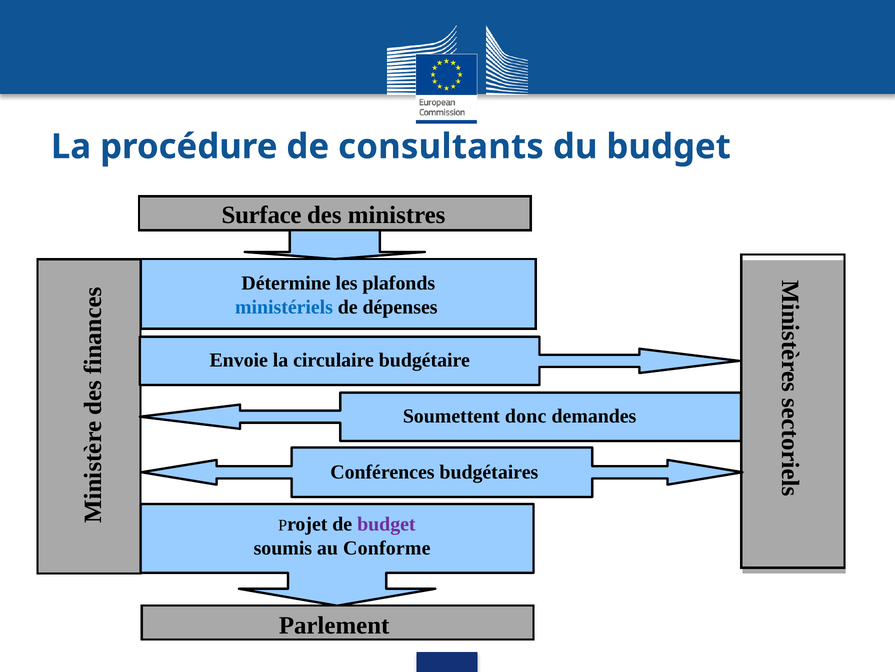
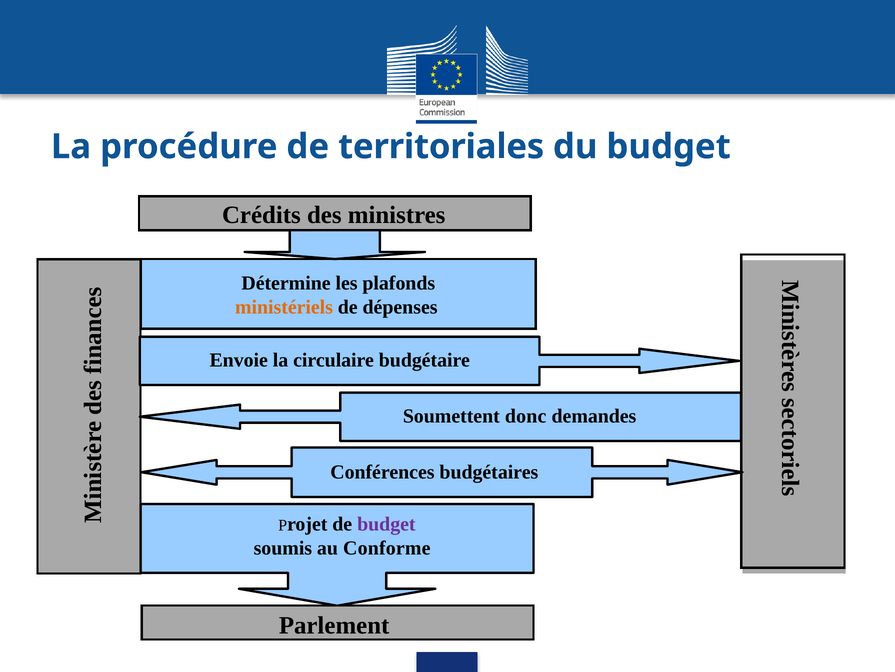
consultants: consultants -> territoriales (441, 147)
Surface: Surface -> Crédits (261, 215)
ministériels colour: blue -> orange (284, 307)
